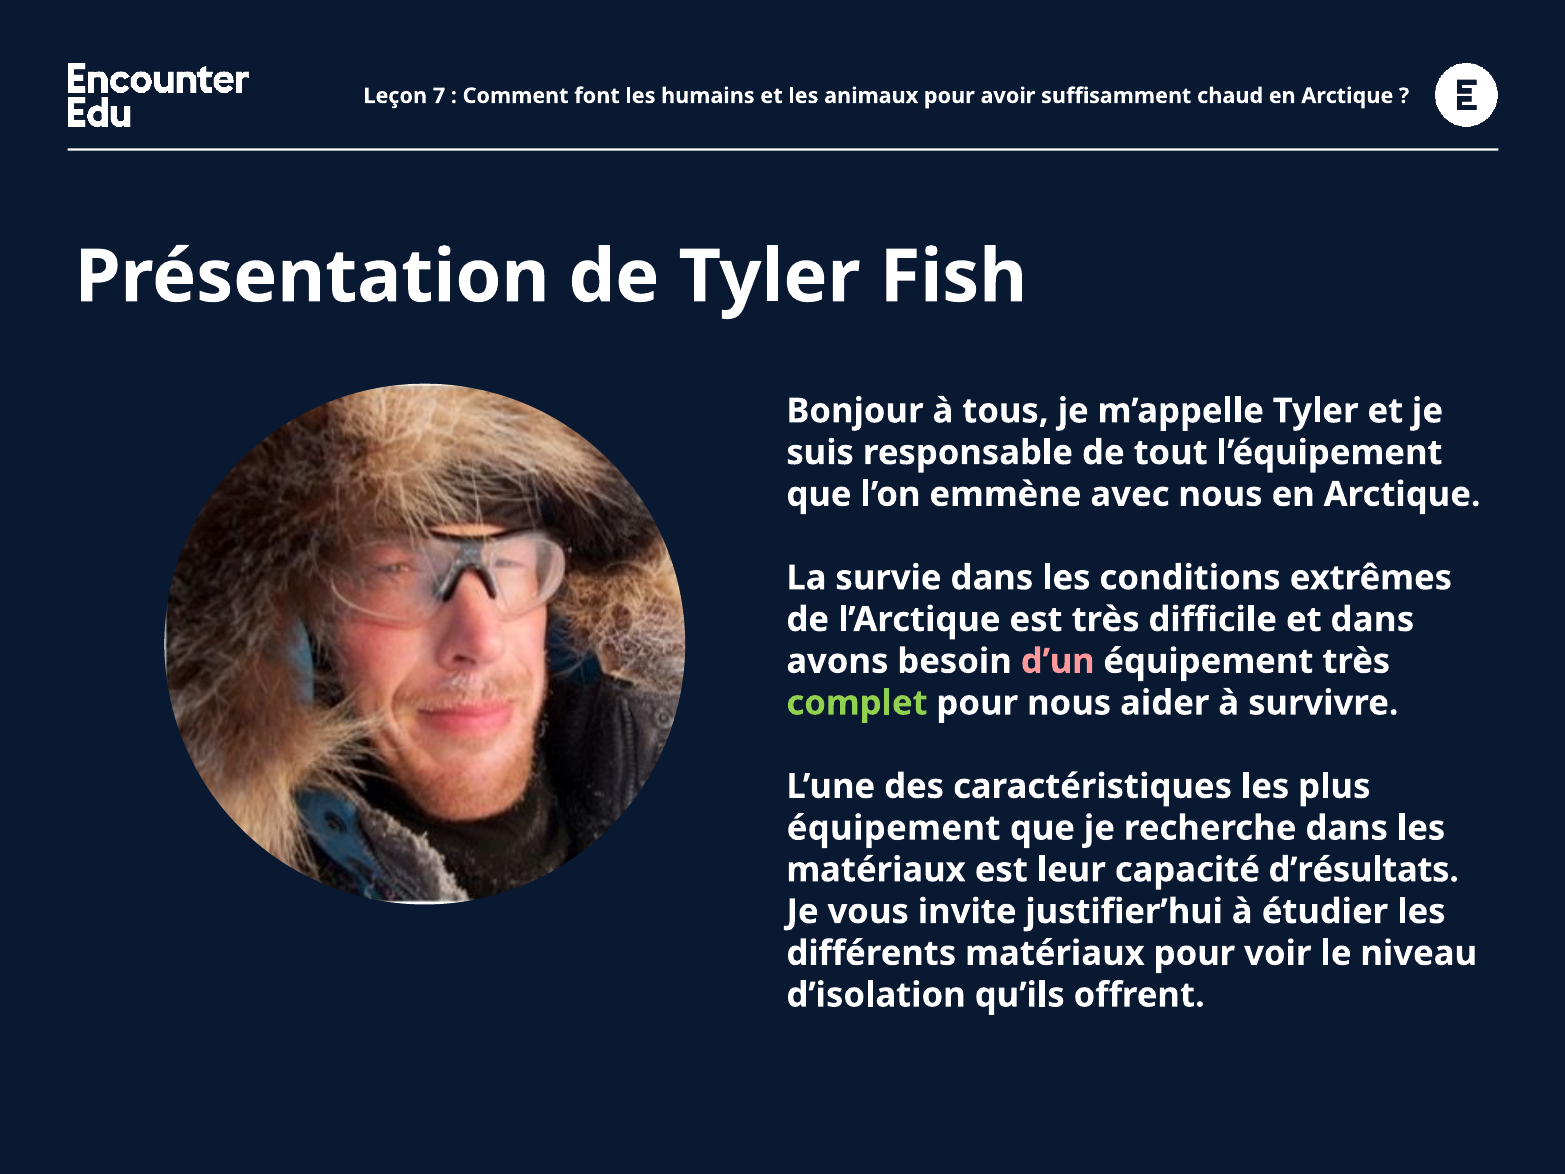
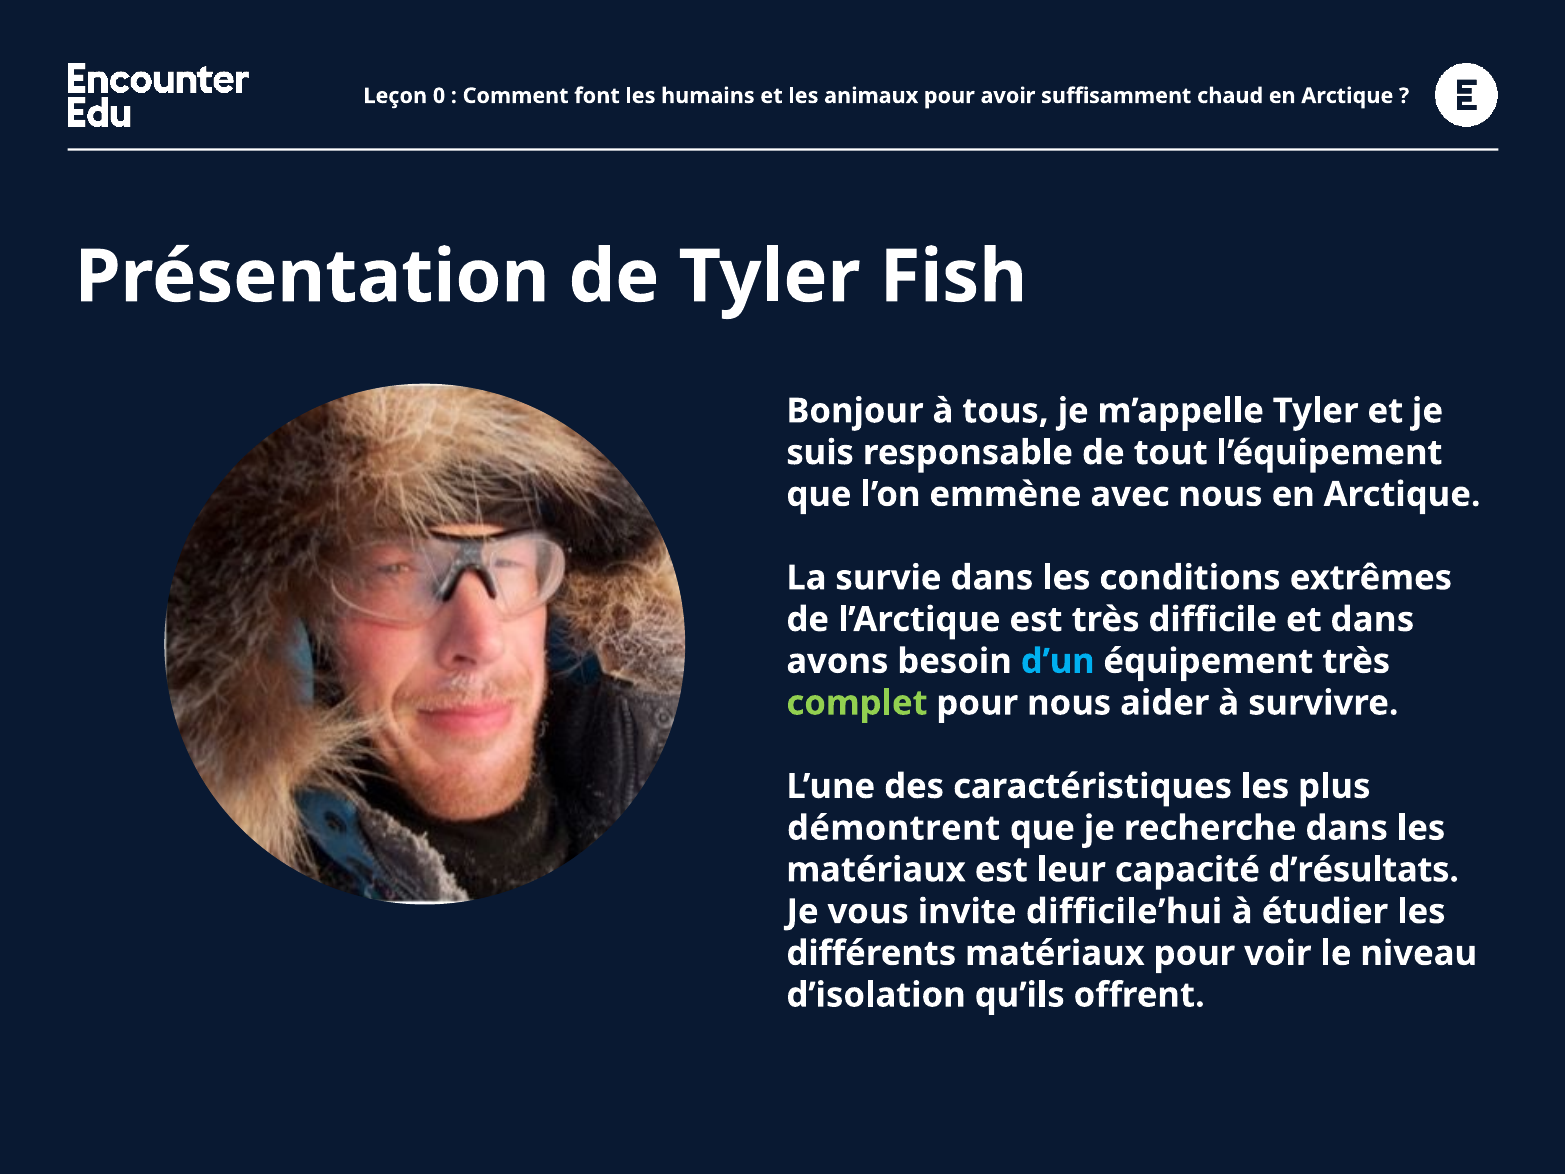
7: 7 -> 0 (439, 96)
d’un colour: pink -> light blue (1058, 661)
équipement: équipement -> démontrent (894, 828)
justifier’hui: justifier’hui -> difficile’hui (1124, 911)
